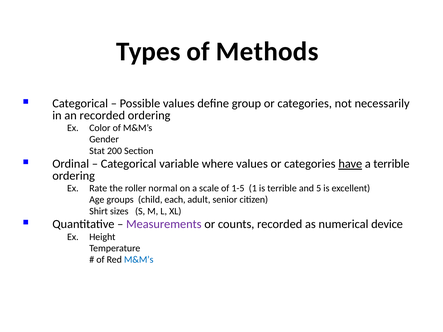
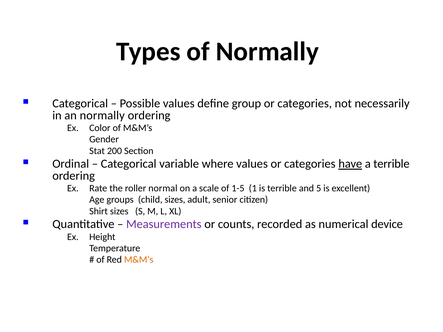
of Methods: Methods -> Normally (267, 52)
an recorded: recorded -> normally (102, 115)
child each: each -> sizes (175, 200)
M&M’s colour: blue -> orange (139, 260)
